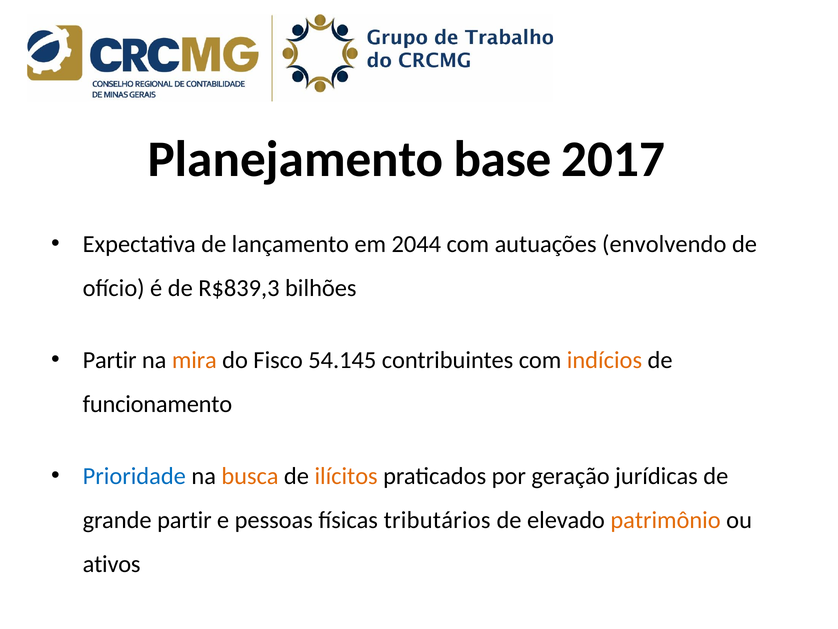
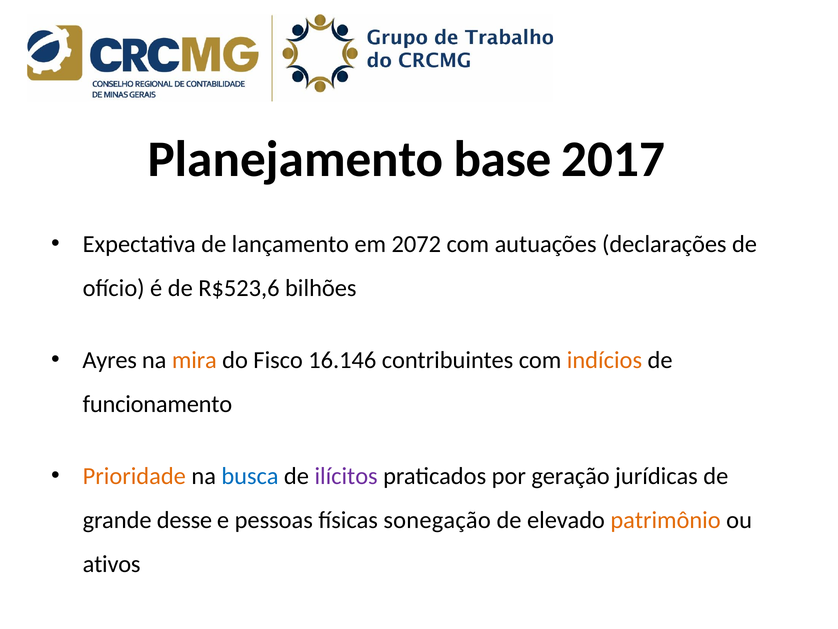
2044: 2044 -> 2072 (416, 244)
envolvendo: envolvendo -> declarações (664, 244)
R$839,3: R$839,3 -> R$523,6 (239, 288)
Partir: Partir -> Ayres (110, 360)
54.145: 54.145 -> 16.146 (342, 360)
Prioridade colour: blue -> orange (134, 476)
busca colour: orange -> blue (250, 476)
ilícitos colour: orange -> purple (346, 476)
grande partir: partir -> desse (184, 520)
tributários: tributários -> sonegação (437, 520)
